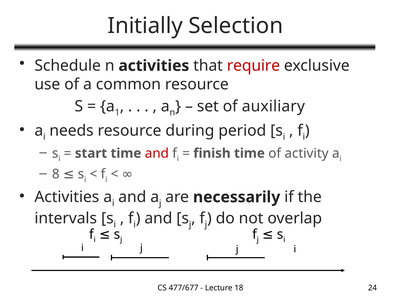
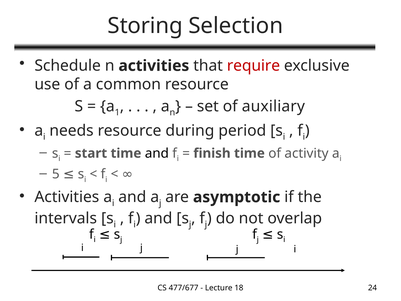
Initially: Initially -> Storing (145, 26)
and colour: red -> black (157, 153)
8: 8 -> 5 (56, 174)
necessarily: necessarily -> asymptotic (237, 197)
